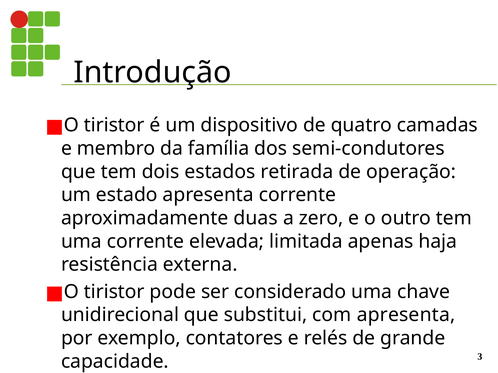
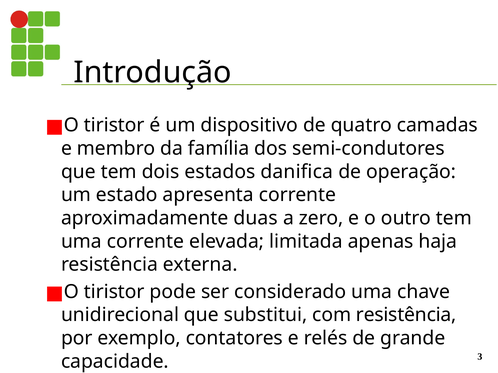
retirada: retirada -> danifica (297, 172)
com apresenta: apresenta -> resistência (406, 315)
